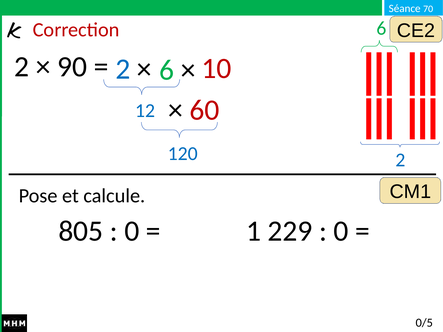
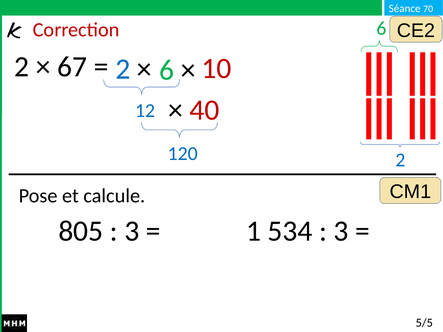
90: 90 -> 67 (72, 67)
60: 60 -> 40 (205, 110)
0: 0 -> 3 (132, 231)
229: 229 -> 534 (290, 231)
0: 0 -> 3 (341, 231)
0/5: 0/5 -> 5/5 (424, 323)
